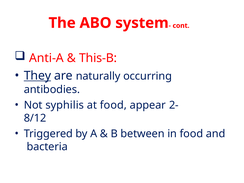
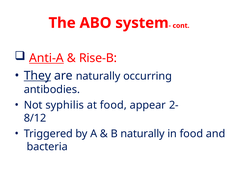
Anti-A underline: none -> present (46, 58)
This-B: This-B -> Rise-B (98, 58)
B between: between -> naturally (143, 134)
